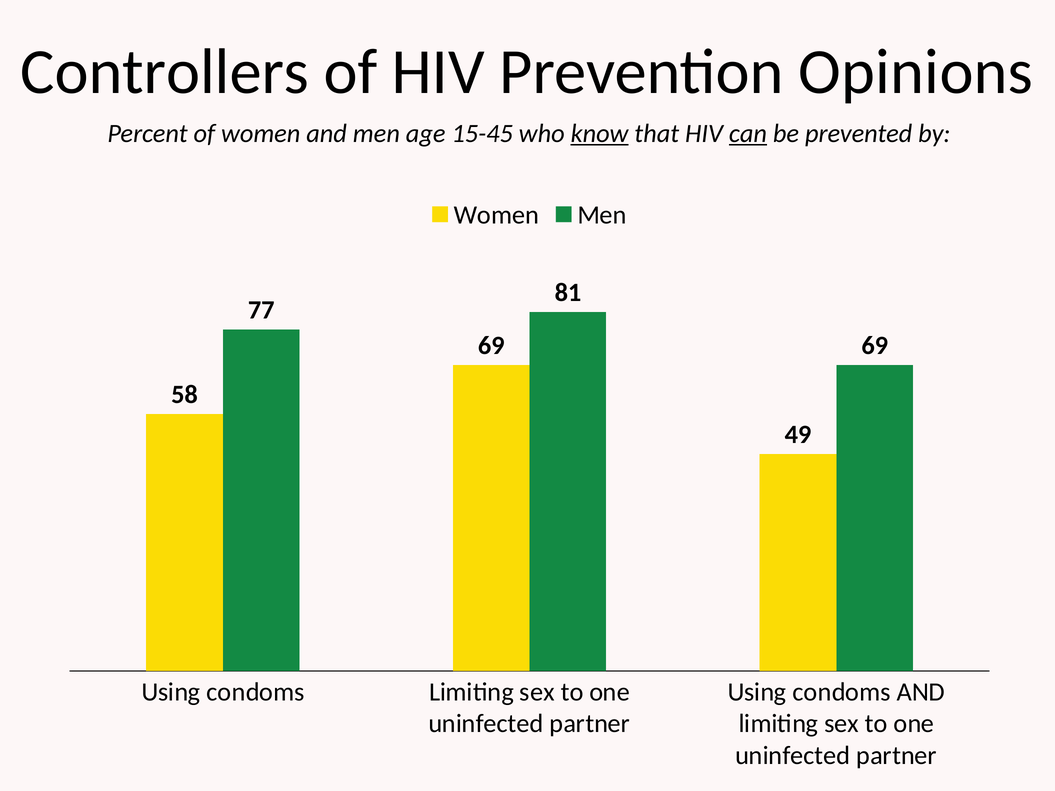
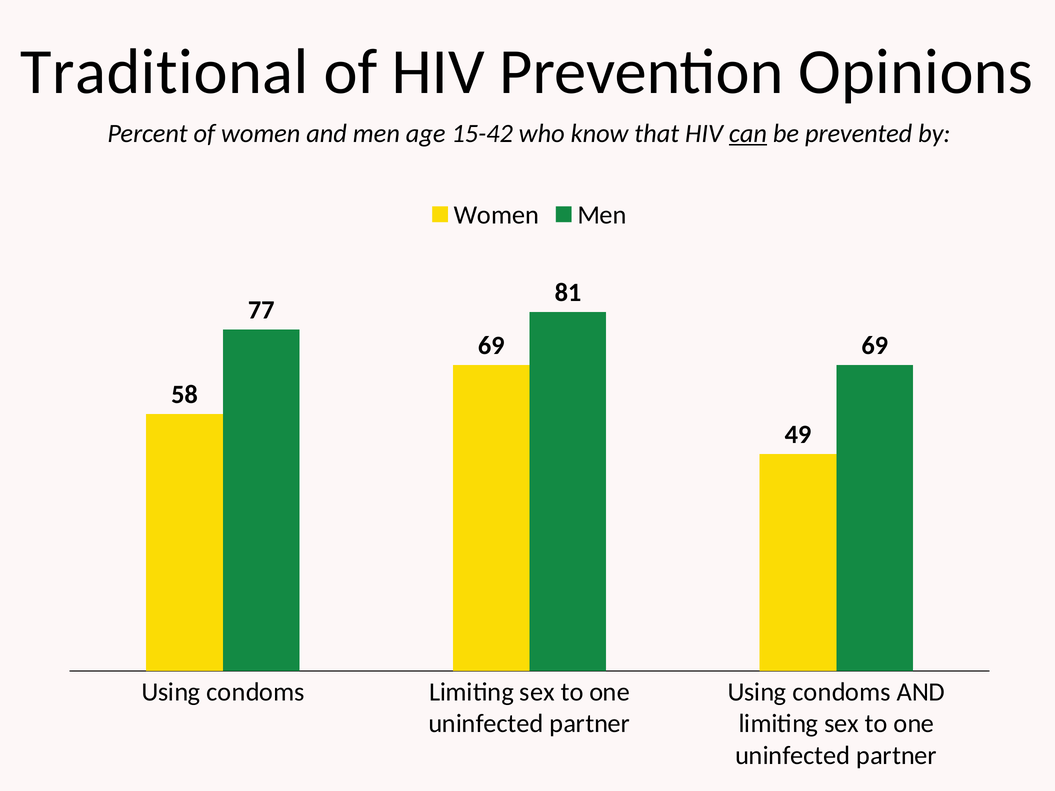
Controllers: Controllers -> Traditional (164, 72)
15-45: 15-45 -> 15-42 (482, 134)
know underline: present -> none (600, 134)
